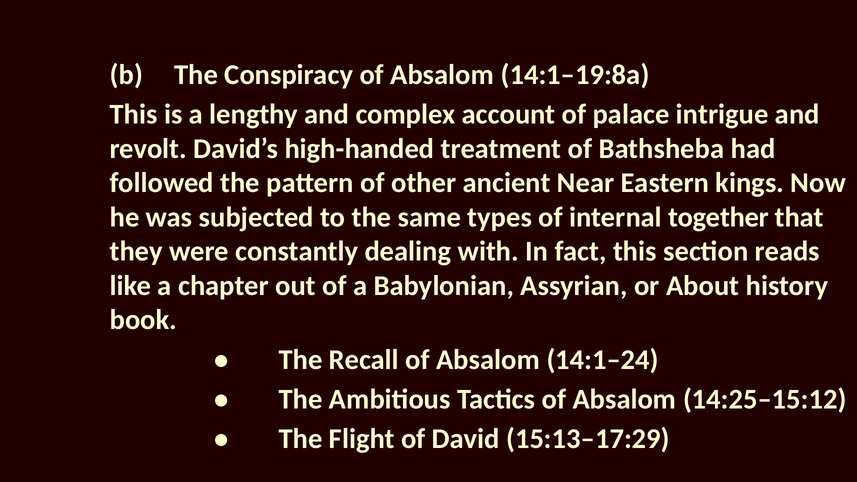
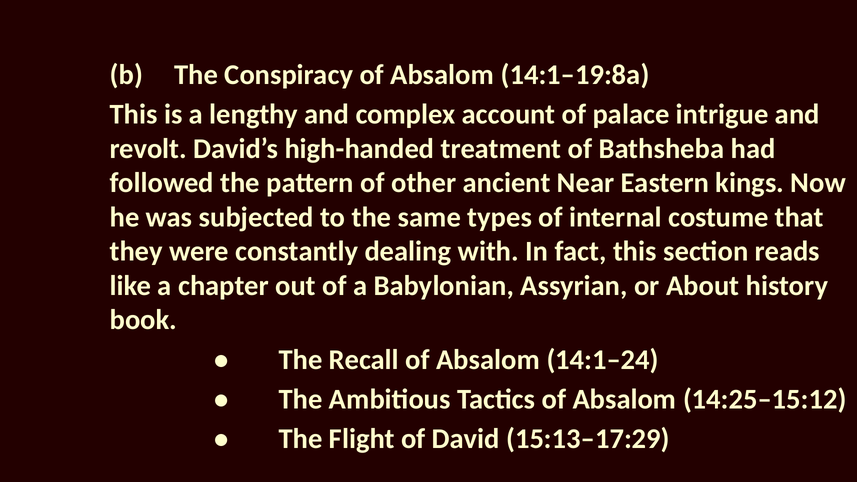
together: together -> costume (718, 217)
